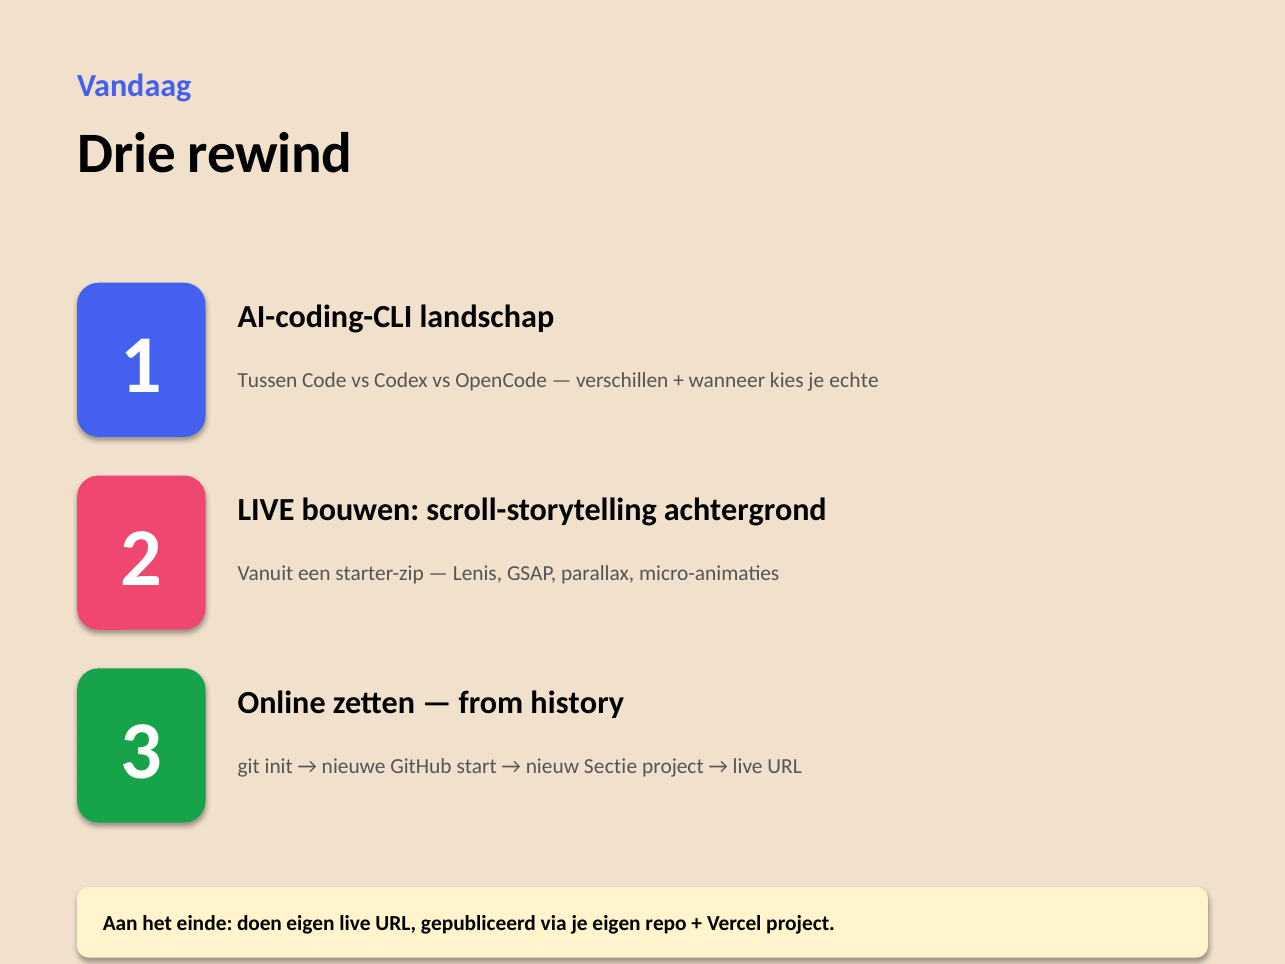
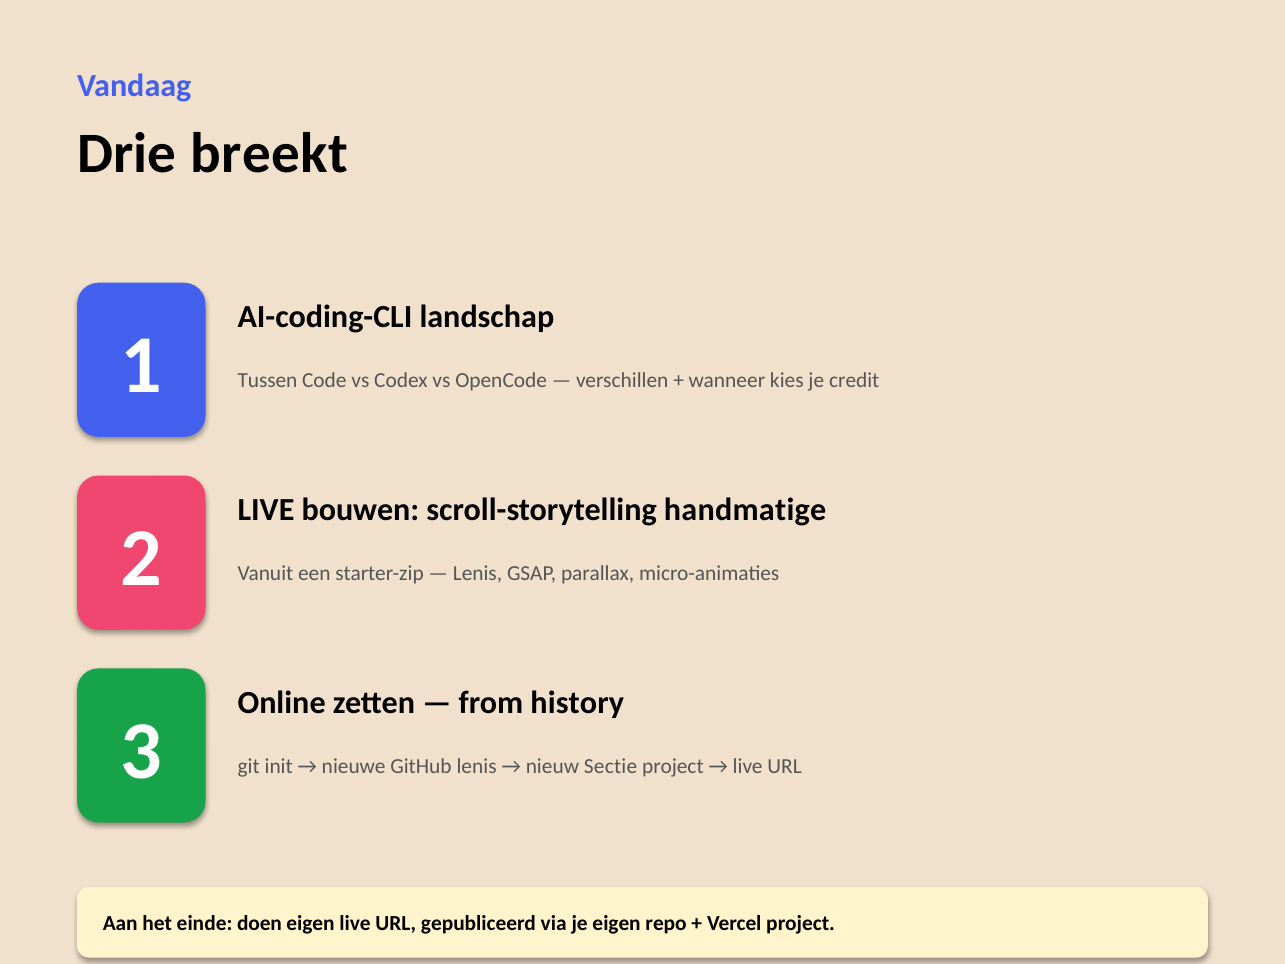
rewind: rewind -> breekt (269, 154)
echte: echte -> credit (854, 381)
achtergrond: achtergrond -> handmatige (745, 510)
GitHub start: start -> lenis (477, 766)
